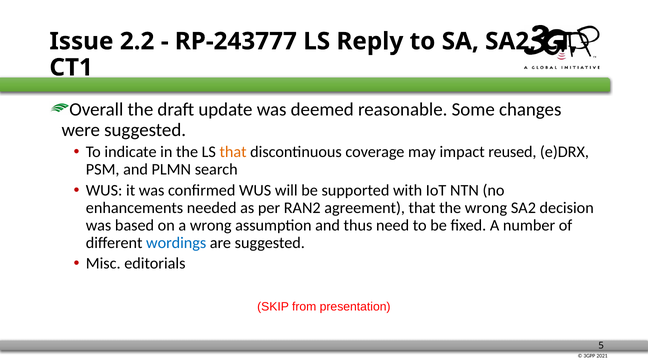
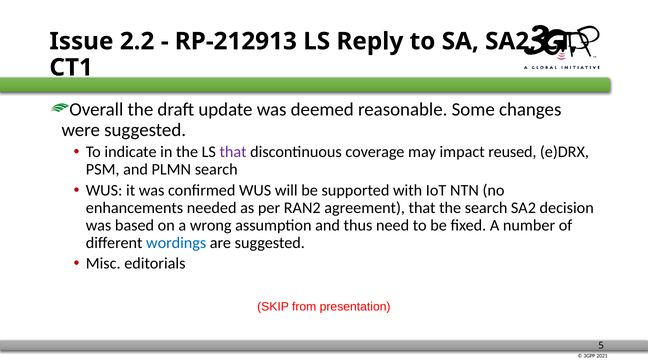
RP-243777: RP-243777 -> RP-212913 (236, 41)
that colour: orange -> purple (233, 152)
the wrong: wrong -> search (486, 208)
